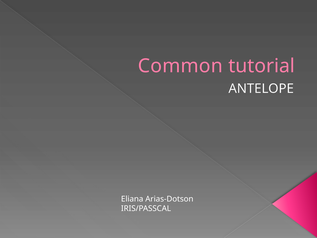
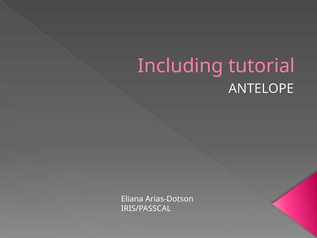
Common: Common -> Including (180, 66)
